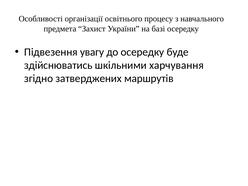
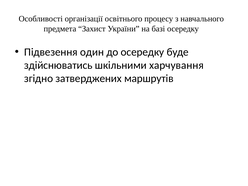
увагу: увагу -> один (92, 52)
